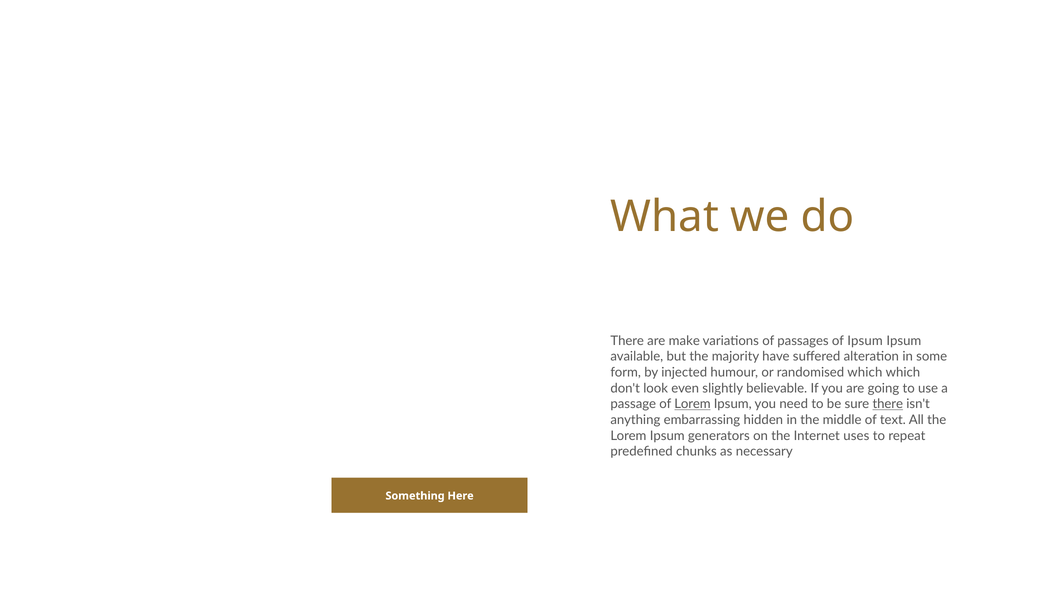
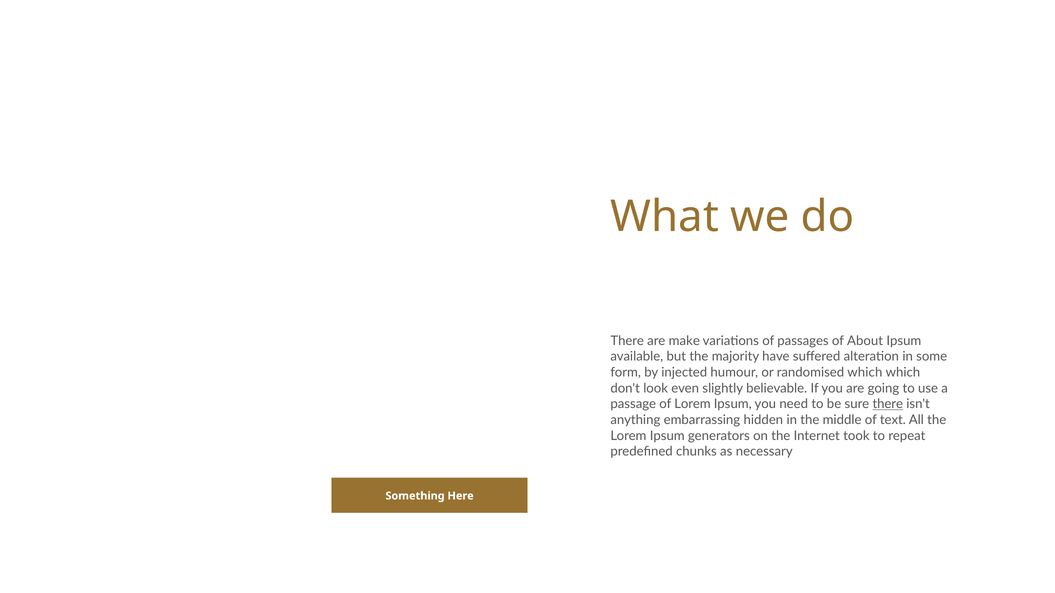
of Ipsum: Ipsum -> About (865, 341)
Lorem underline: present -> none (692, 404)
uses: uses -> took (856, 436)
